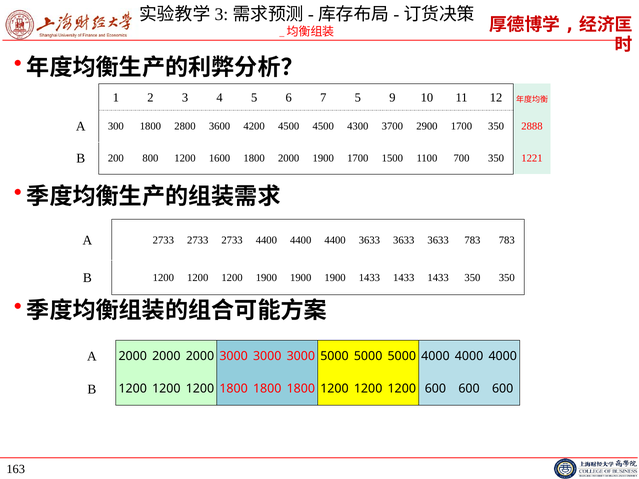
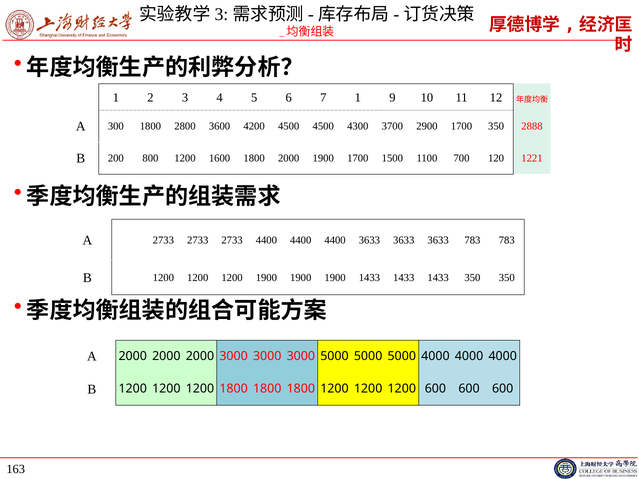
7 5: 5 -> 1 (358, 98)
700 350: 350 -> 120 (496, 158)
